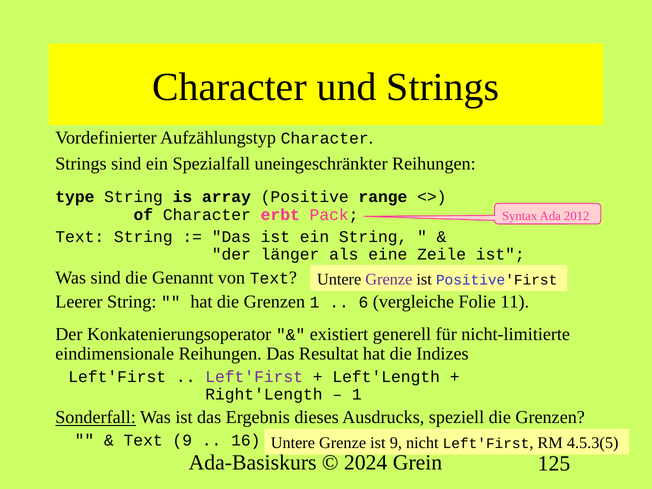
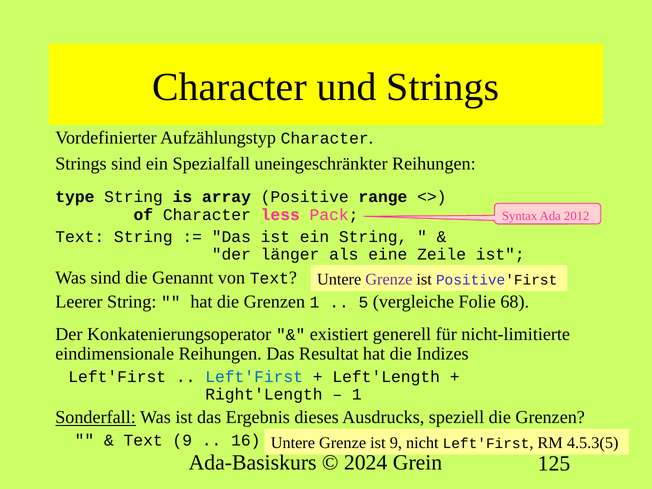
erbt: erbt -> less (280, 215)
6: 6 -> 5 (363, 302)
11: 11 -> 68 (515, 302)
Left'First colour: purple -> blue (254, 377)
